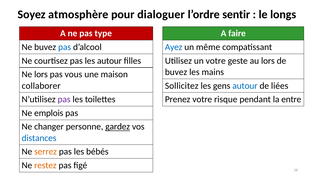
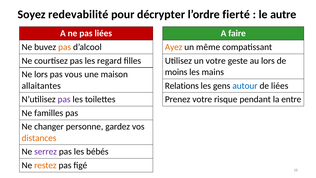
atmosphère: atmosphère -> redevabilité (78, 14)
dialoguer: dialoguer -> décrypter (161, 14)
sentir: sentir -> fierté (236, 14)
longs: longs -> autre (283, 14)
pas type: type -> liées (103, 33)
pas colour: blue -> orange (65, 47)
Ayez colour: blue -> orange (174, 47)
les autour: autour -> regard (109, 61)
buvez: buvez -> moins (176, 72)
collaborer: collaborer -> allaitantes (41, 86)
Sollicitez: Sollicitez -> Relations (182, 86)
emplois: emplois -> familles (49, 113)
gardez underline: present -> none (118, 127)
distances colour: blue -> orange (39, 138)
serrez colour: orange -> purple (46, 151)
